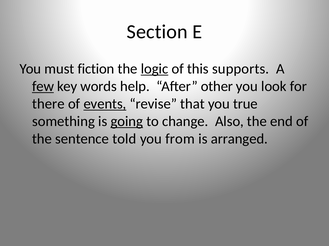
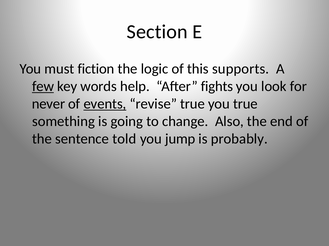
logic underline: present -> none (155, 69)
other: other -> fights (217, 87)
there: there -> never (48, 104)
revise that: that -> true (193, 104)
going underline: present -> none (127, 122)
from: from -> jump (180, 139)
arranged: arranged -> probably (239, 139)
